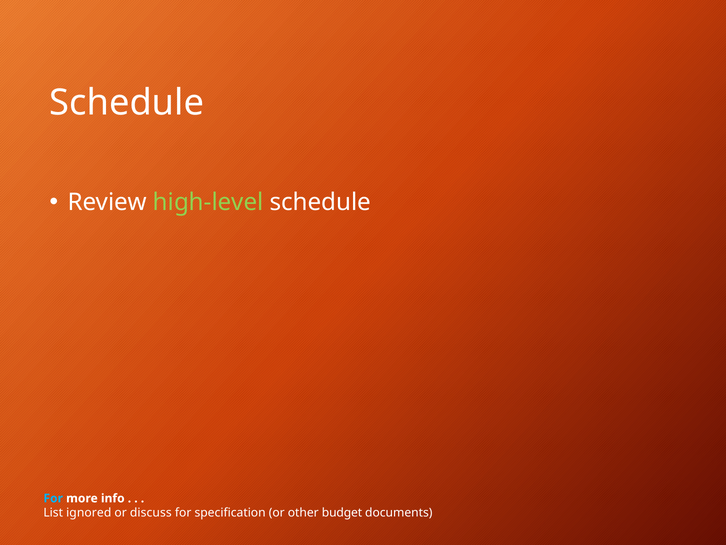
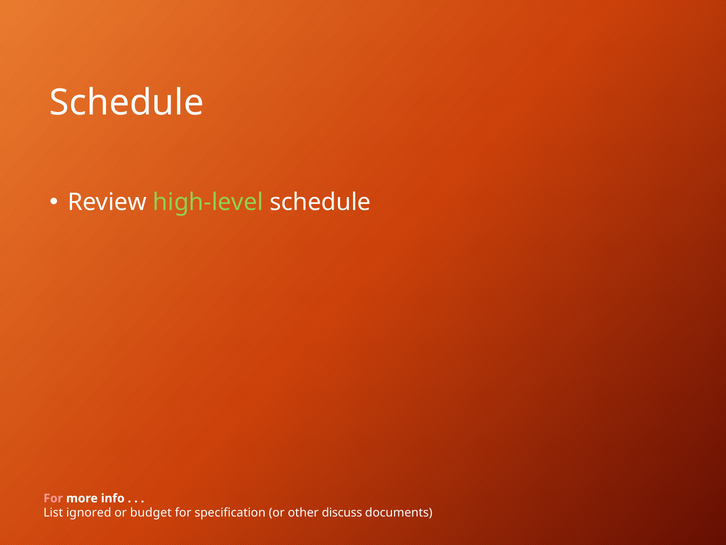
For colour: light blue -> pink (53, 498)
discuss: discuss -> budget (151, 512)
budget: budget -> discuss (342, 512)
